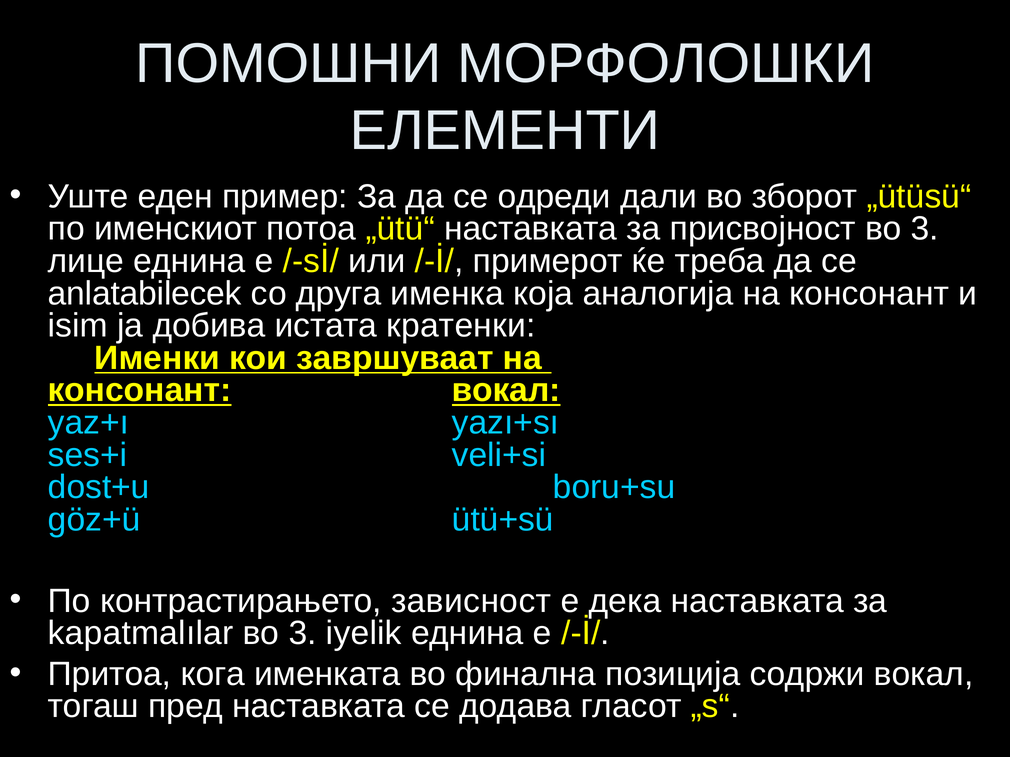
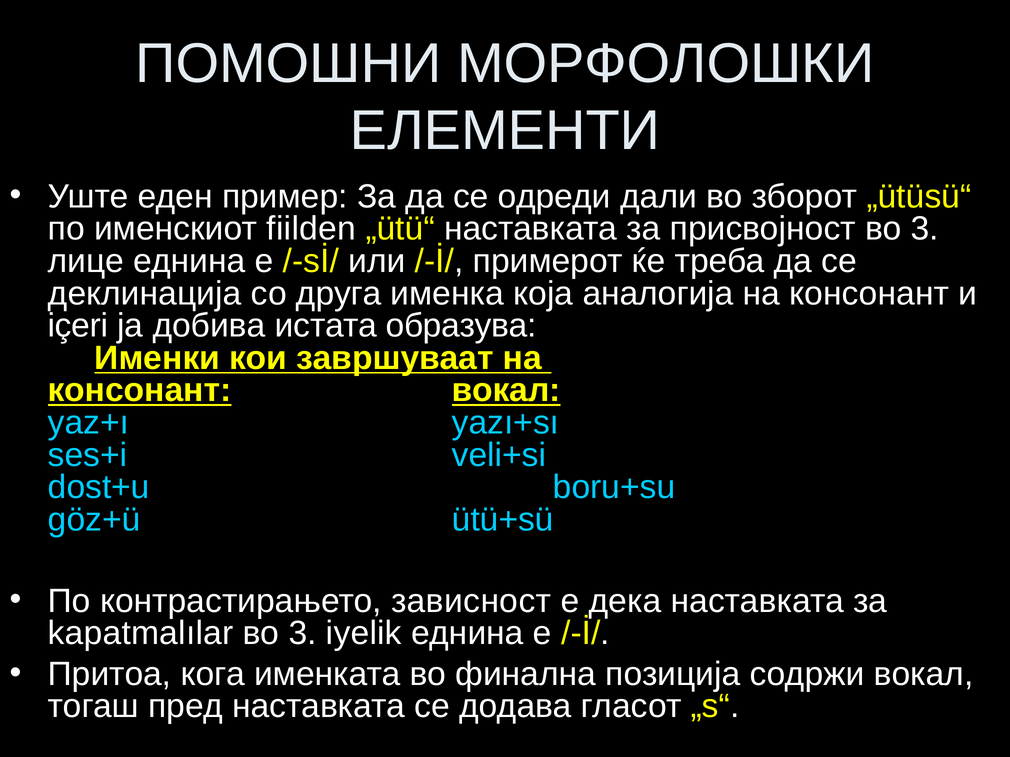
потоа: потоа -> fiilden (311, 229)
anlatabilecek: anlatabilecek -> деклинација (145, 294)
isim: isim -> içeri (78, 326)
кратенки: кратенки -> образува (461, 326)
